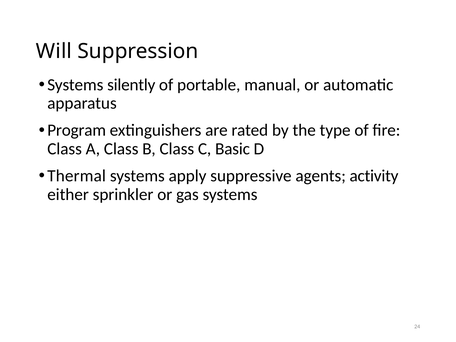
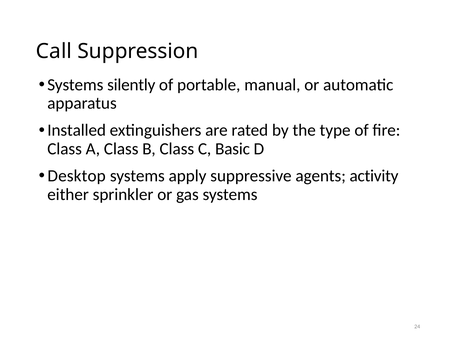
Will: Will -> Call (54, 51)
Program: Program -> Installed (77, 130)
Thermal: Thermal -> Desktop (77, 176)
